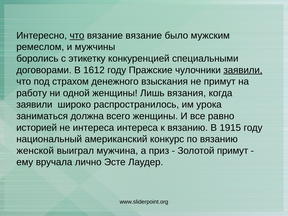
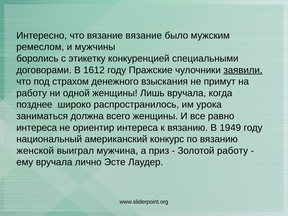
что underline: present -> none (77, 35)
Лишь вязания: вязания -> вручала (187, 93)
заявили: заявили -> позднее (34, 105)
историей: историей -> интереса (37, 128)
не интереса: интереса -> ориентир (93, 128)
1915: 1915 -> 1949 (230, 128)
Золотой примут: примут -> работу (233, 151)
